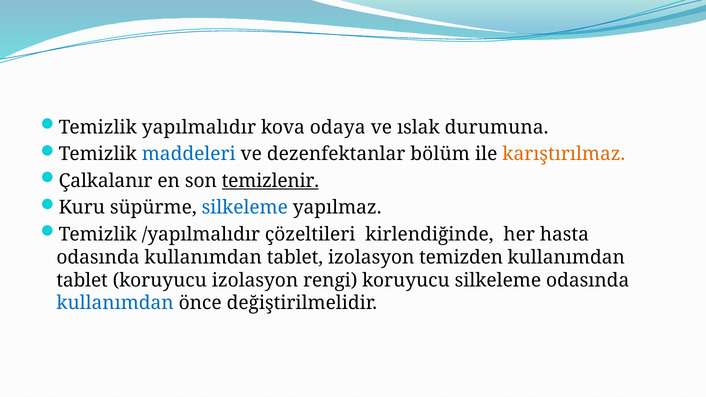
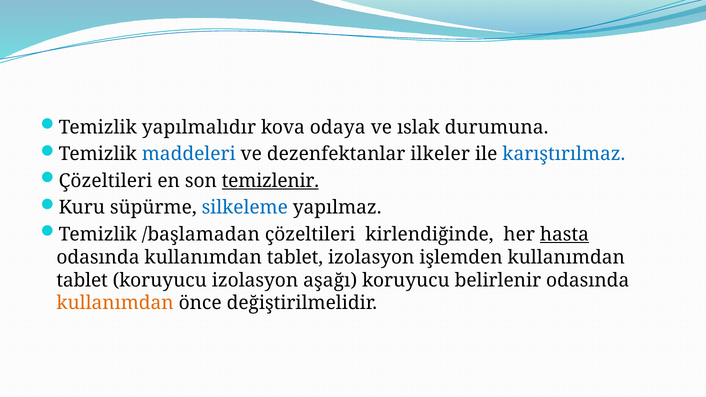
bölüm: bölüm -> ilkeler (440, 154)
karıştırılmaz colour: orange -> blue (564, 154)
Çalkalanır: Çalkalanır -> Çözeltileri (105, 181)
/yapılmalıdır: /yapılmalıdır -> /başlamadan (201, 234)
hasta underline: none -> present (564, 234)
temizden: temizden -> işlemden (461, 257)
rengi: rengi -> aşağı (330, 280)
koruyucu silkeleme: silkeleme -> belirlenir (498, 280)
kullanımdan colour: blue -> orange (115, 303)
